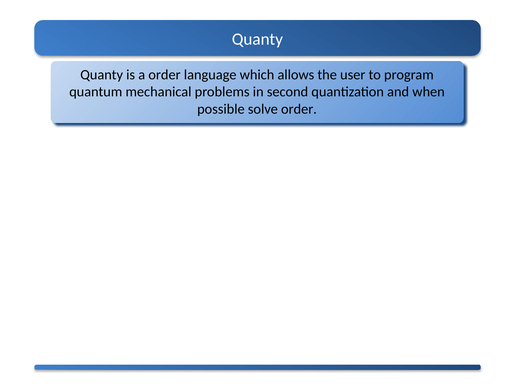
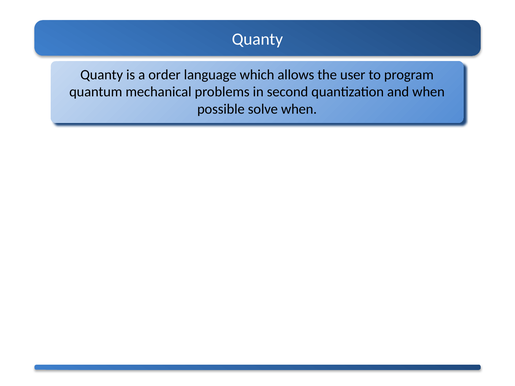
solve order: order -> when (299, 109)
